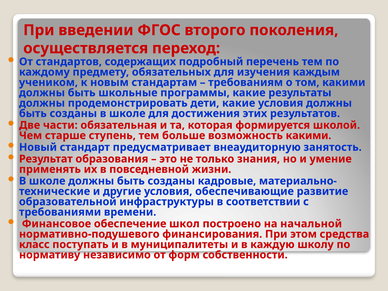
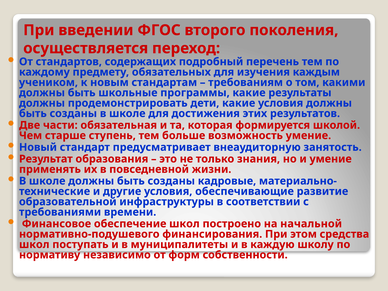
возможность какими: какими -> умение (308, 136)
класс: класс -> школ (34, 244)
